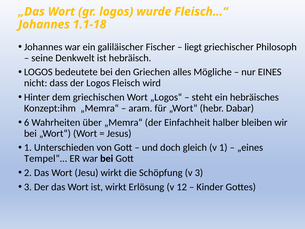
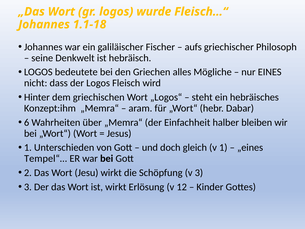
liegt: liegt -> aufs (193, 47)
